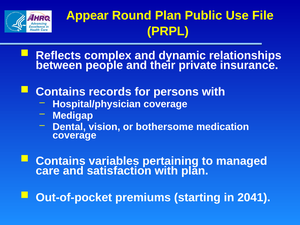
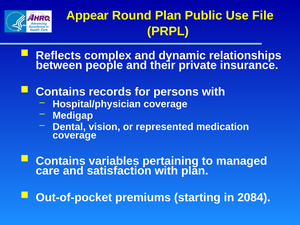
bothersome: bothersome -> represented (165, 127)
2041: 2041 -> 2084 (254, 197)
